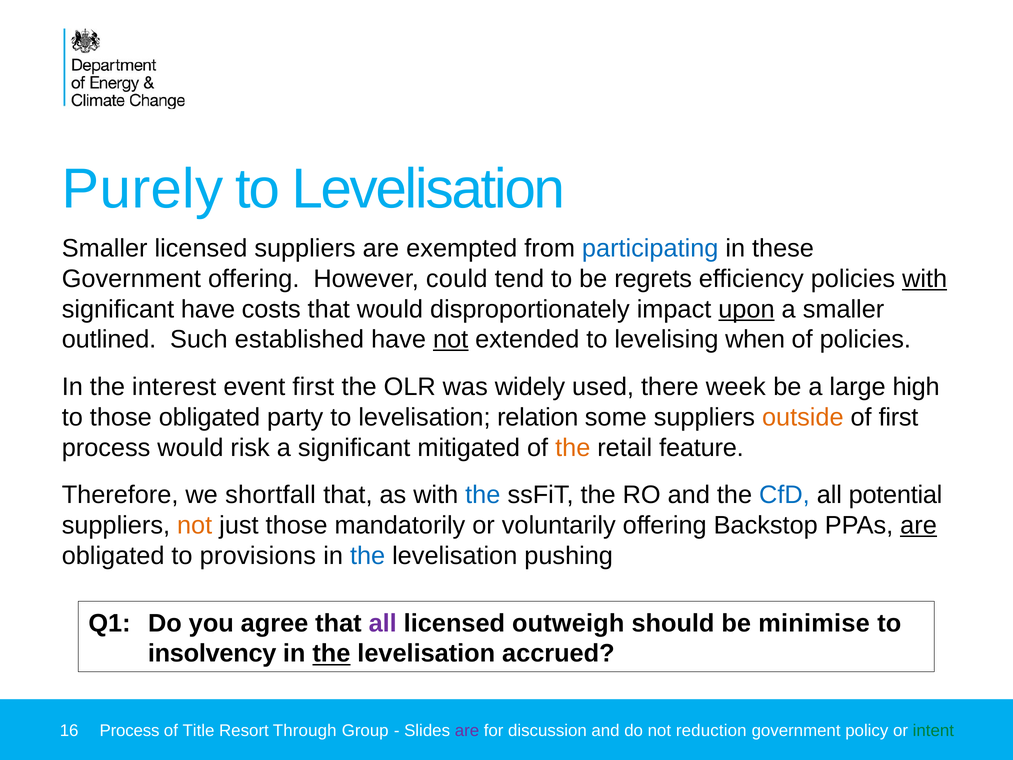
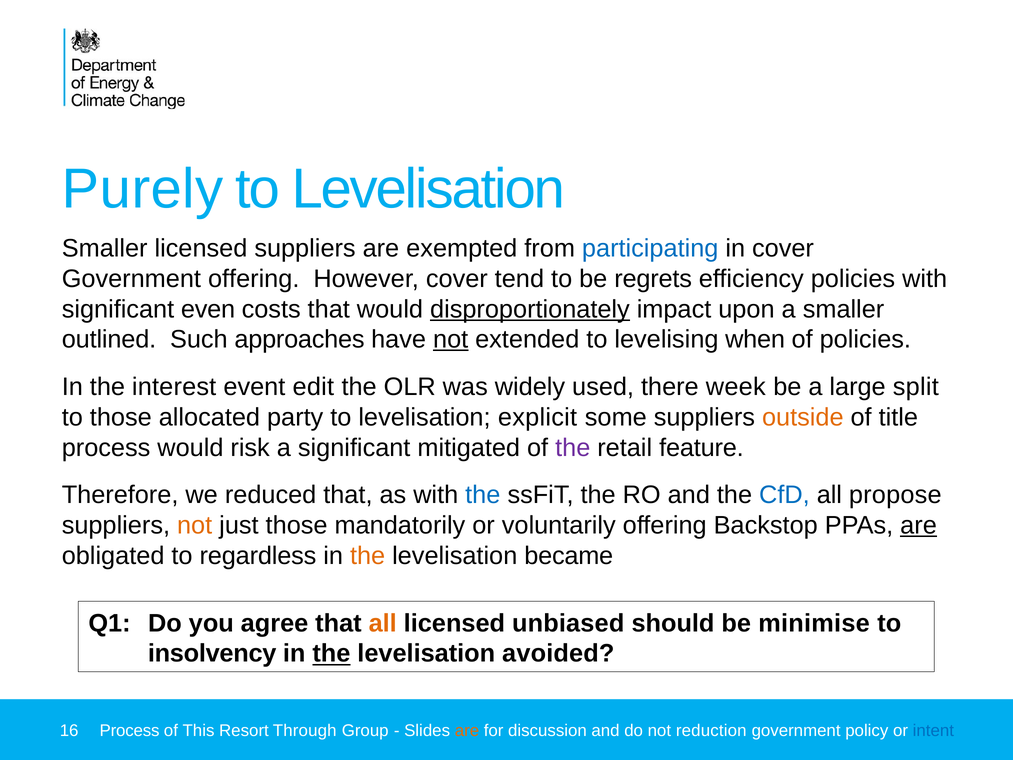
in these: these -> cover (783, 248)
However could: could -> cover (457, 279)
with underline: present -> none (925, 279)
significant have: have -> even (208, 309)
disproportionately underline: none -> present (530, 309)
upon underline: present -> none (746, 309)
established: established -> approaches (300, 339)
event first: first -> edit (313, 387)
high: high -> split (916, 387)
those obligated: obligated -> allocated (209, 417)
relation: relation -> explicit (538, 417)
of first: first -> title (898, 417)
the colour: orange -> purple (573, 447)
shortfall: shortfall -> reduced (271, 495)
potential: potential -> propose (895, 495)
provisions: provisions -> regardless (258, 556)
the colour: blue -> orange (368, 556)
pushing: pushing -> became (569, 556)
all colour: purple -> orange (383, 623)
outweigh: outweigh -> unbiased (568, 623)
accrued: accrued -> avoided (558, 653)
Title: Title -> This (199, 730)
are colour: purple -> orange (467, 730)
intent colour: green -> blue (933, 730)
